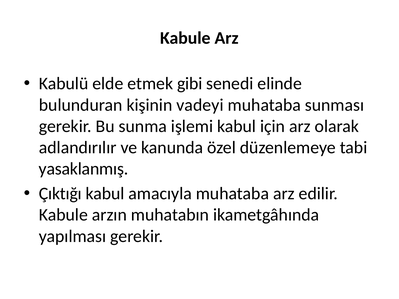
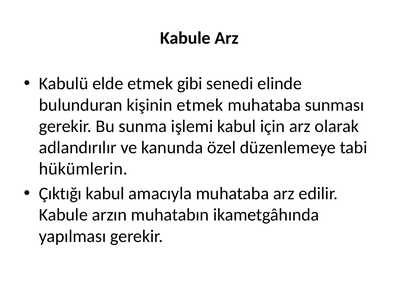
kişinin vadeyi: vadeyi -> etmek (200, 105)
yasaklanmış: yasaklanmış -> hükümlerin (83, 169)
